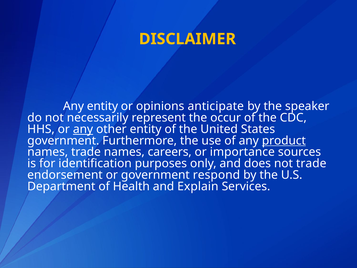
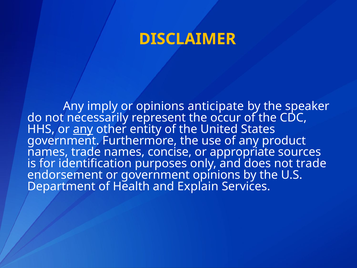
Any entity: entity -> imply (102, 106)
product underline: present -> none (284, 140)
careers: careers -> concise (170, 152)
importance: importance -> appropriate (242, 152)
government respond: respond -> opinions (217, 175)
